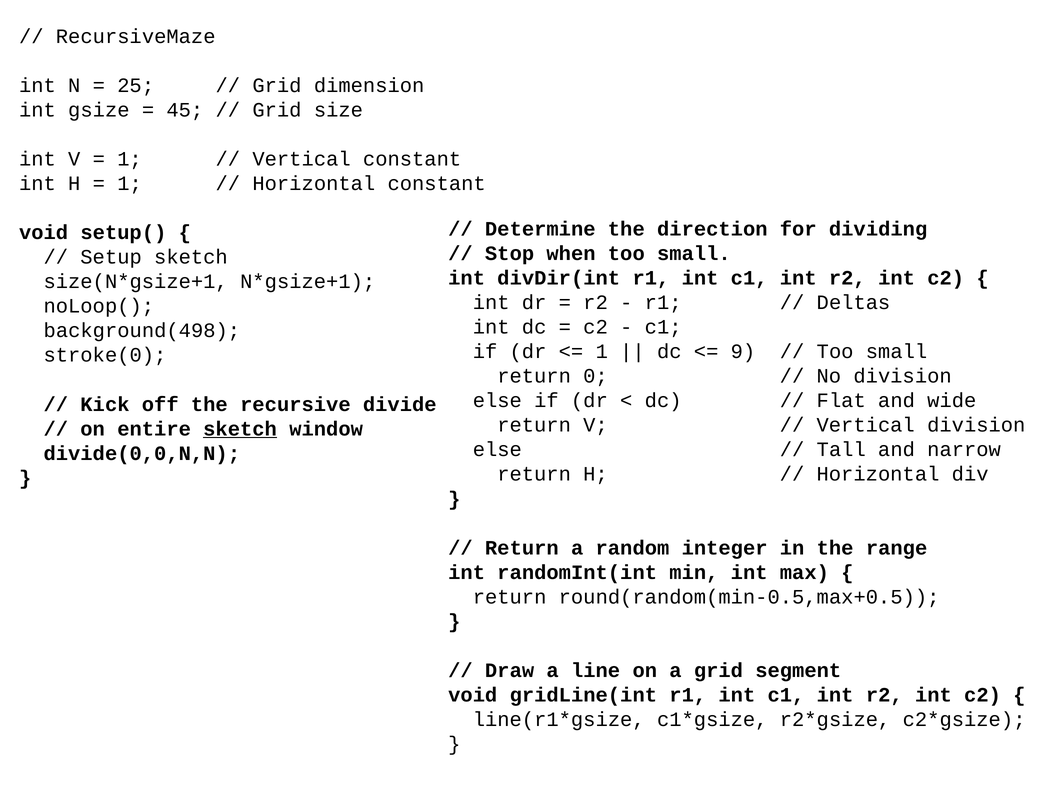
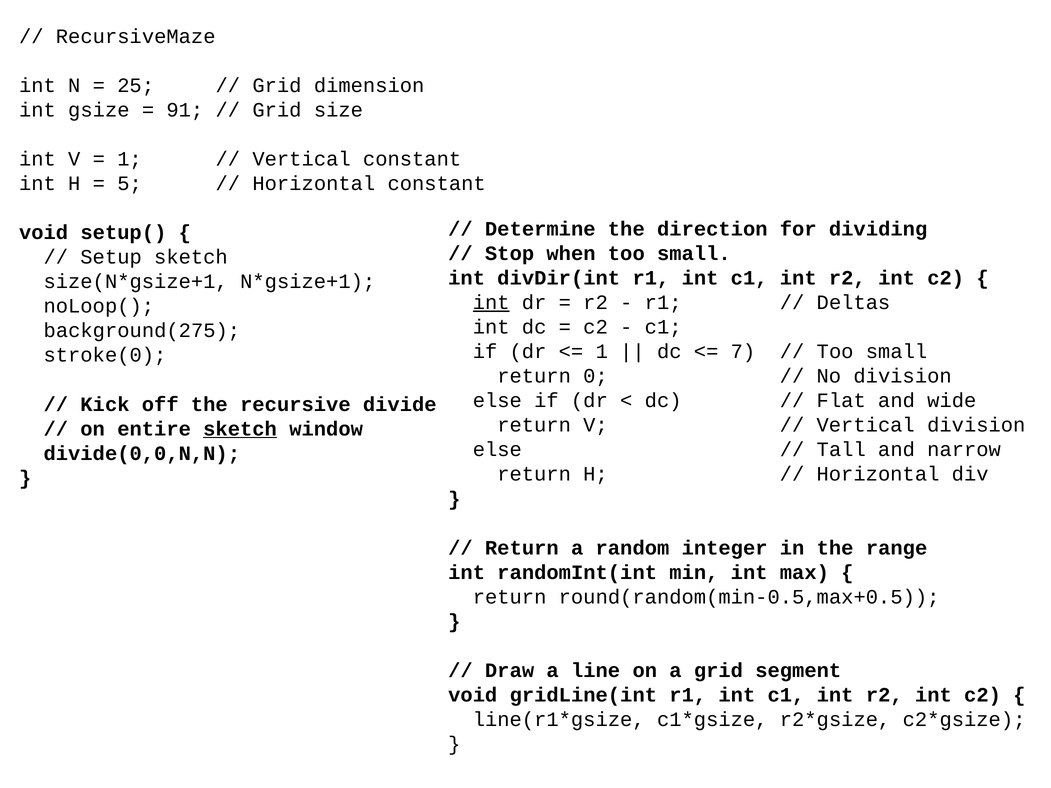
45: 45 -> 91 (185, 110)
1: 1 -> 5 (130, 184)
int underline: none -> present (491, 303)
background(498: background(498 -> background(275 (142, 331)
9: 9 -> 7 (743, 352)
